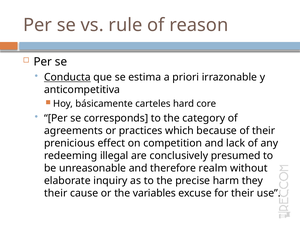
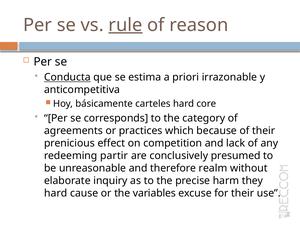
rule underline: none -> present (125, 25)
illegal: illegal -> partir (114, 156)
their: their -> hard (56, 193)
